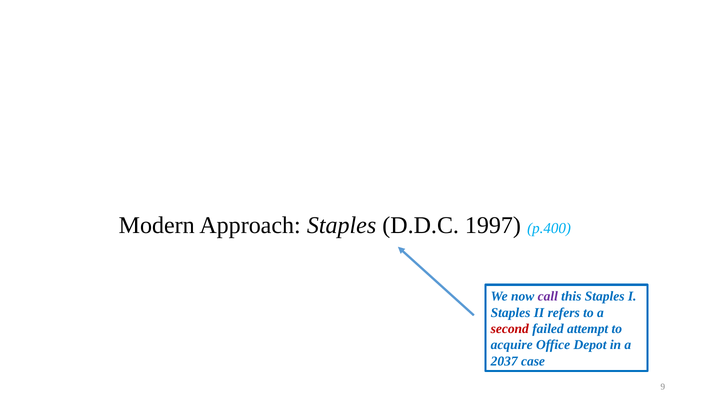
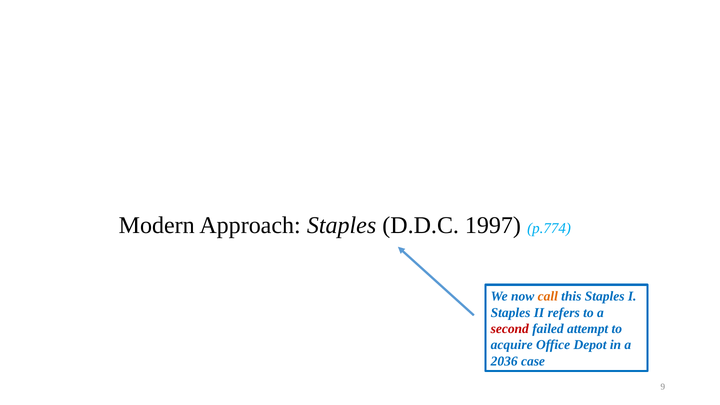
p.400: p.400 -> p.774 (549, 228)
call colour: purple -> orange (548, 296)
2037: 2037 -> 2036 (504, 361)
